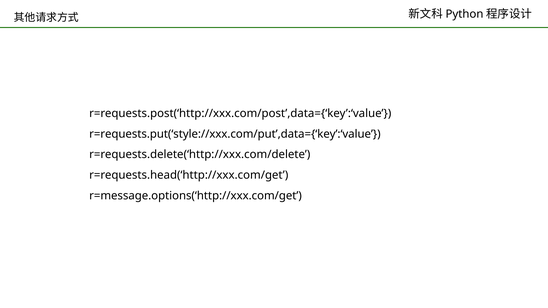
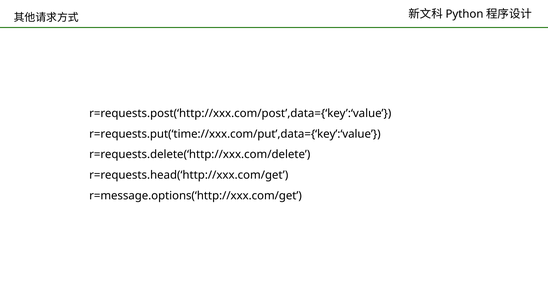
r=requests.put(‘style://xxx.com/put’,data={‘key’:‘value: r=requests.put(‘style://xxx.com/put’,data={‘key’:‘value -> r=requests.put(‘time://xxx.com/put’,data={‘key’:‘value (235, 134)
